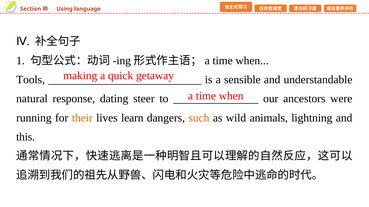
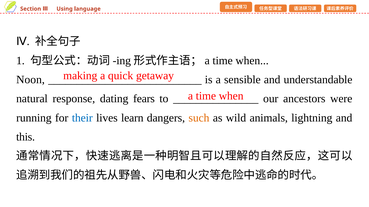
Tools: Tools -> Noon (30, 80)
steer: steer -> fears (144, 99)
their colour: orange -> blue (82, 118)
